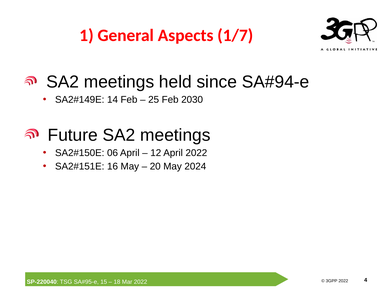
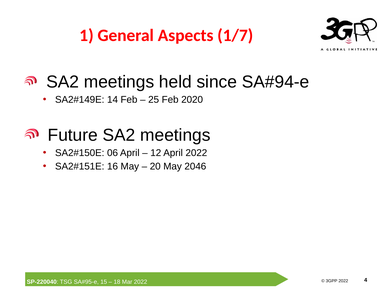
2030: 2030 -> 2020 (192, 99)
2024: 2024 -> 2046 (195, 166)
